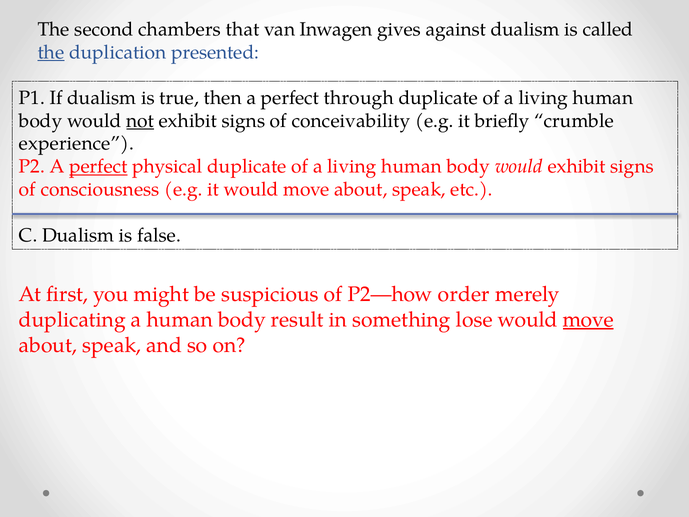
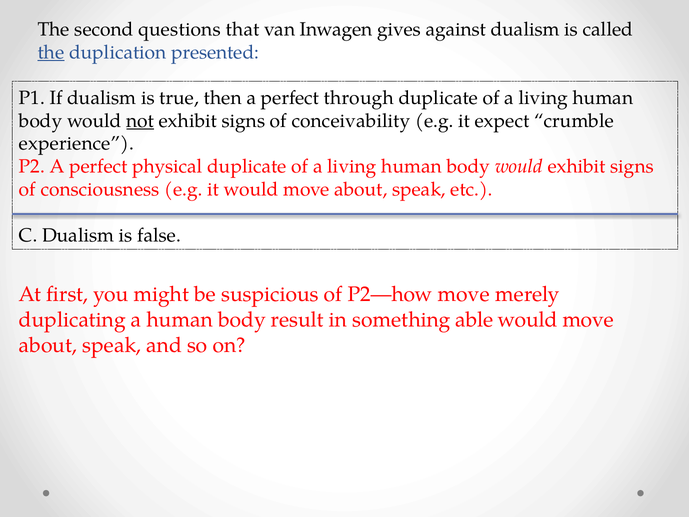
chambers: chambers -> questions (180, 29)
briefly: briefly -> expect (502, 121)
perfect underline: present -> none (99, 167)
P2—how order: order -> move (464, 294)
lose: lose -> able (474, 320)
move underline: present -> none (588, 320)
